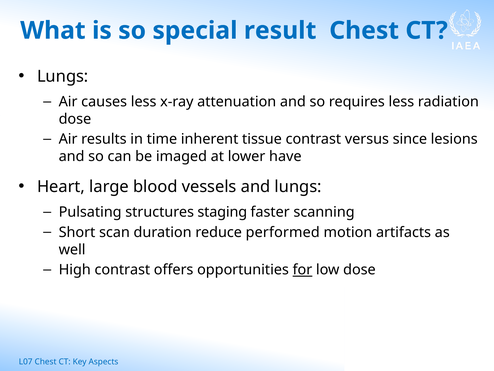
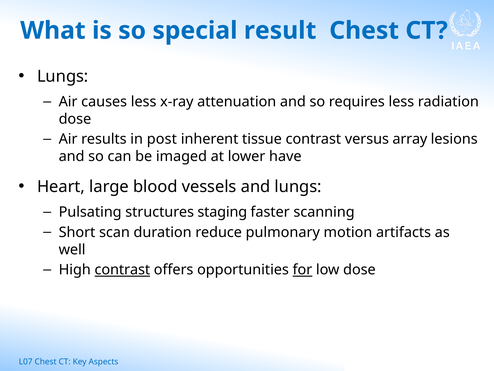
time: time -> post (162, 139)
since: since -> array (410, 139)
performed: performed -> pulmonary (283, 232)
contrast underline: none -> present (122, 270)
